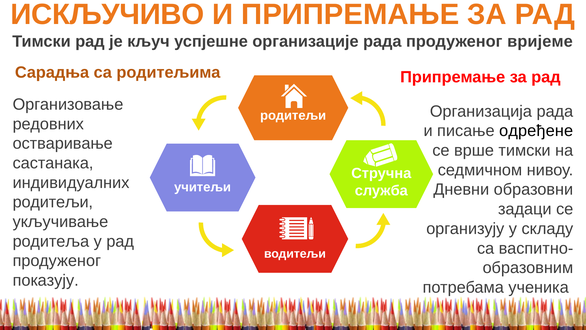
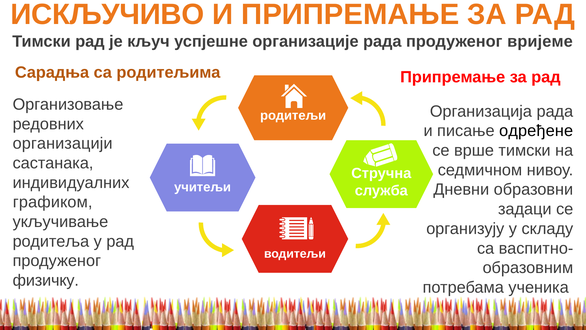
остваривање: остваривање -> организацији (63, 143)
родитељи: родитељи -> графиком (53, 202)
показују: показују -> физичку (46, 280)
